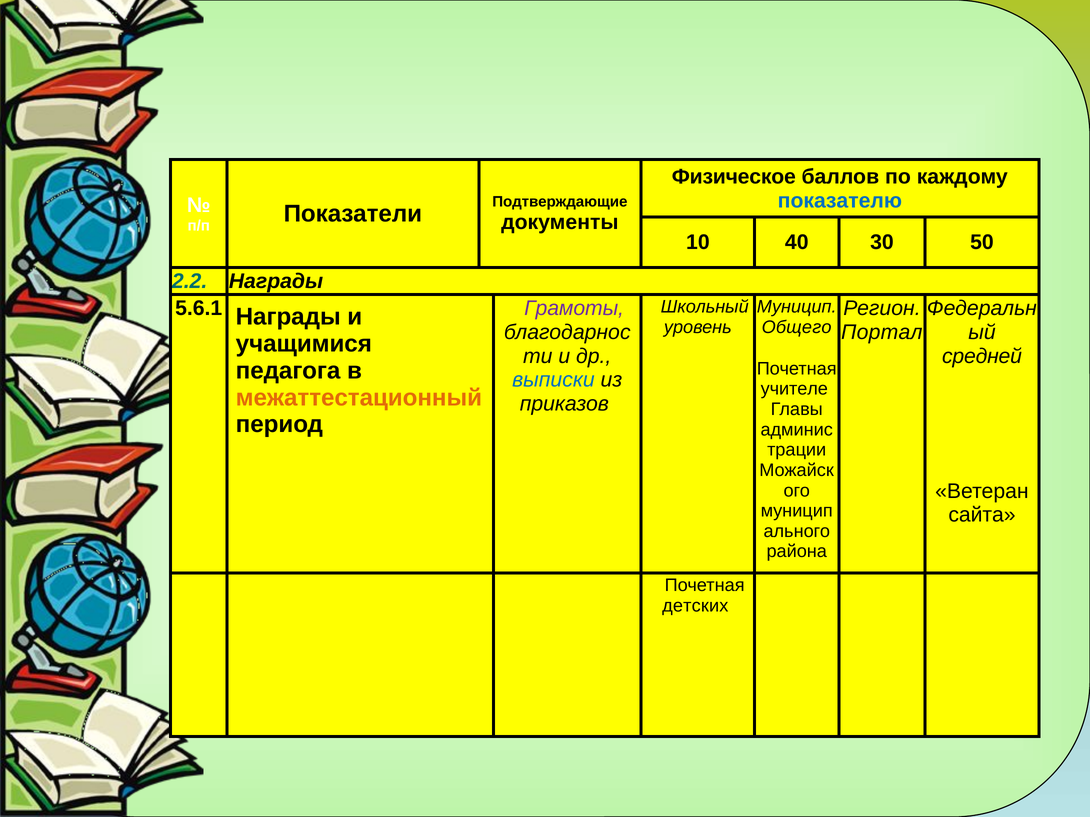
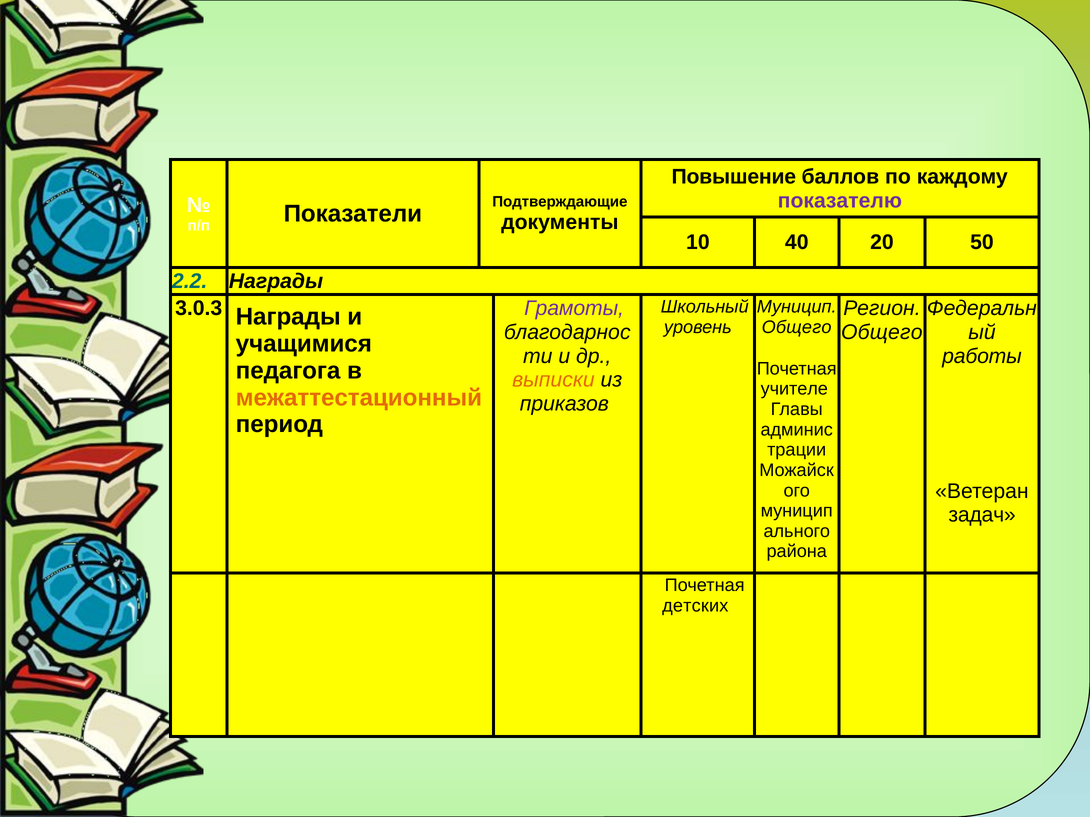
Физическое: Физическое -> Повышение (734, 177)
показателю colour: blue -> purple (840, 201)
30: 30 -> 20 (882, 243)
5.6.1: 5.6.1 -> 3.0.3 (199, 309)
Портал: Портал -> Общего (882, 332)
средней: средней -> работы (982, 356)
выписки colour: blue -> orange (553, 380)
сайта: сайта -> задач (982, 515)
